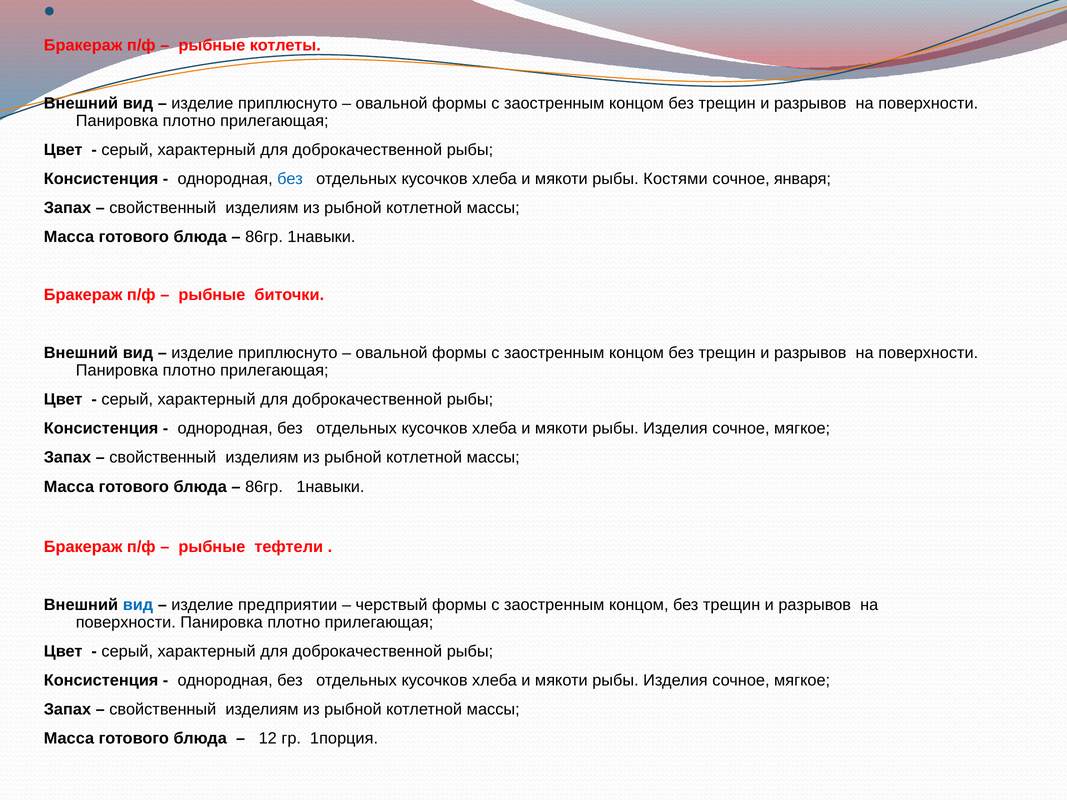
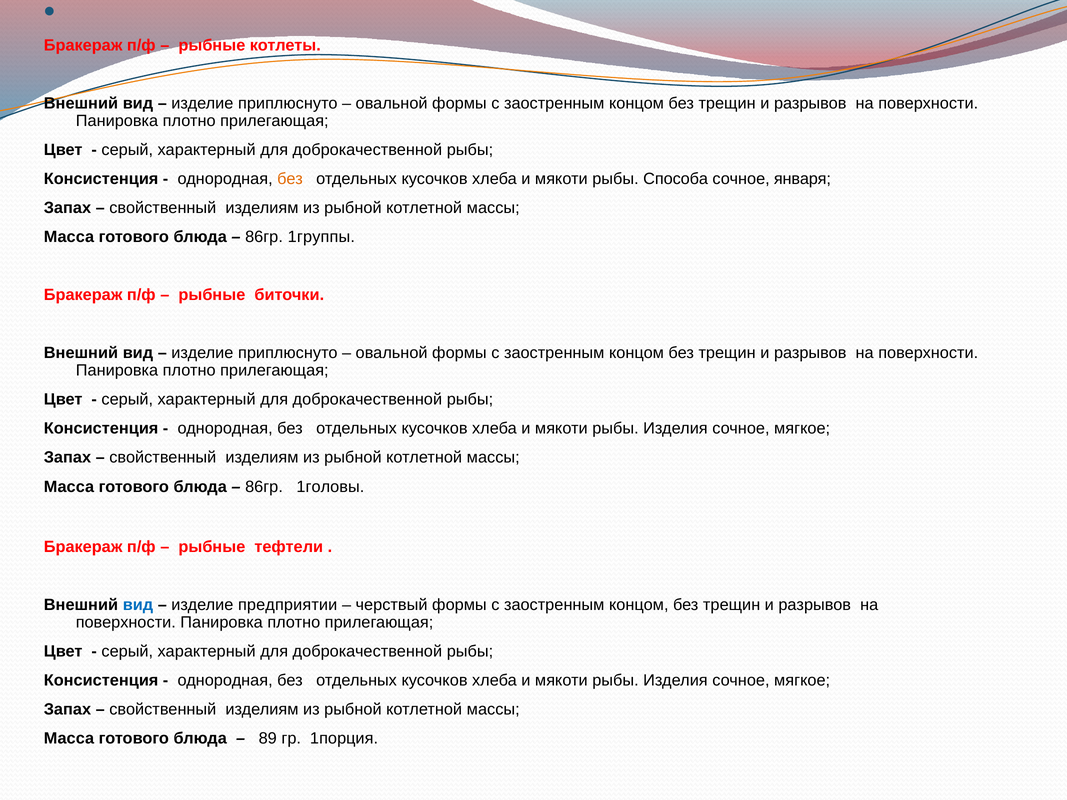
без colour: blue -> orange (290, 179)
Костями: Костями -> Способа (676, 179)
1навыки: 1навыки -> 1группы (321, 237)
1навыки: 1навыки -> 1головы (330, 487)
12: 12 -> 89 (268, 739)
